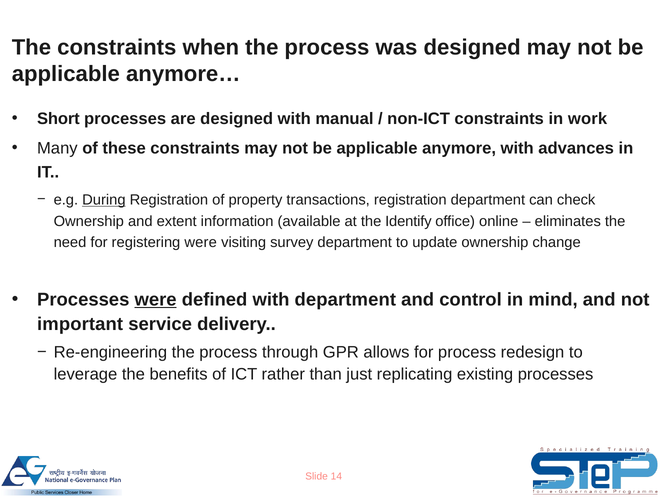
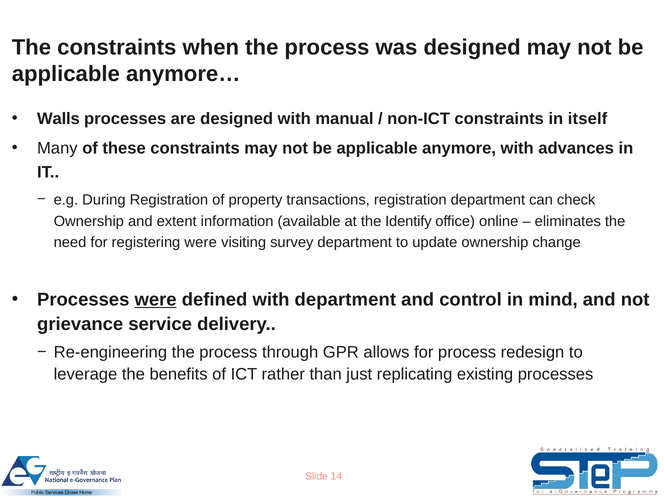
Short: Short -> Walls (58, 119)
work: work -> itself (588, 119)
During underline: present -> none (104, 200)
important: important -> grievance (80, 324)
